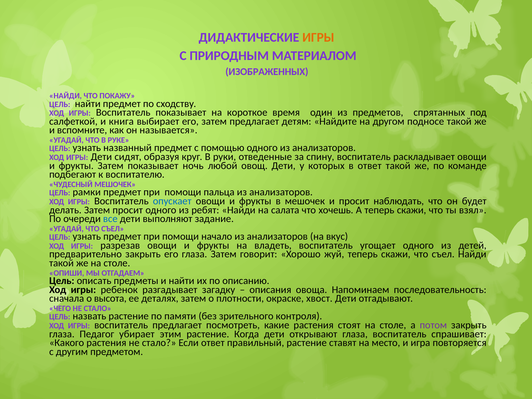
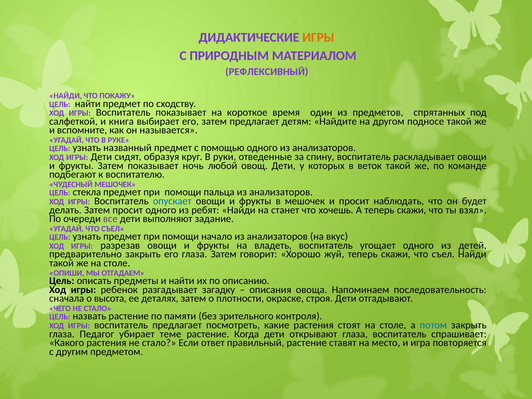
ИЗОБРАЖЕННЫХ: ИЗОБРАЖЕННЫХ -> РЕФЛЕКСИВНЫЙ (267, 72)
в ответ: ответ -> веток (370, 166)
рамки: рамки -> стекла (87, 192)
салата: салата -> станет (285, 210)
все colour: blue -> purple (110, 219)
хвост: хвост -> строя (319, 299)
потом colour: purple -> blue (433, 325)
этим: этим -> теме (171, 334)
